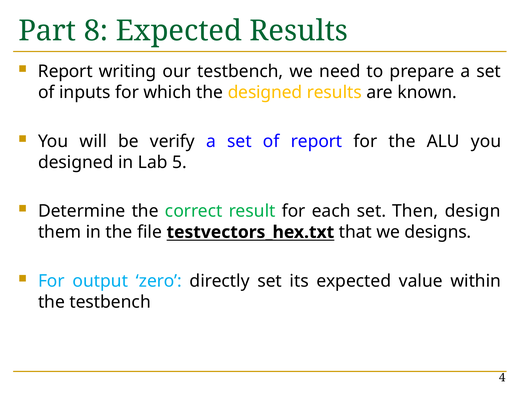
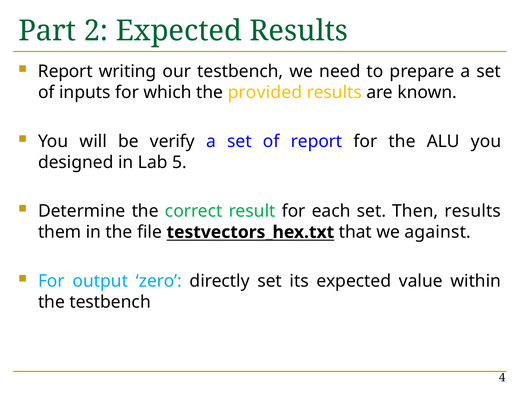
8: 8 -> 2 (96, 31)
the designed: designed -> provided (265, 92)
Then design: design -> results (473, 211)
designs: designs -> against (438, 232)
